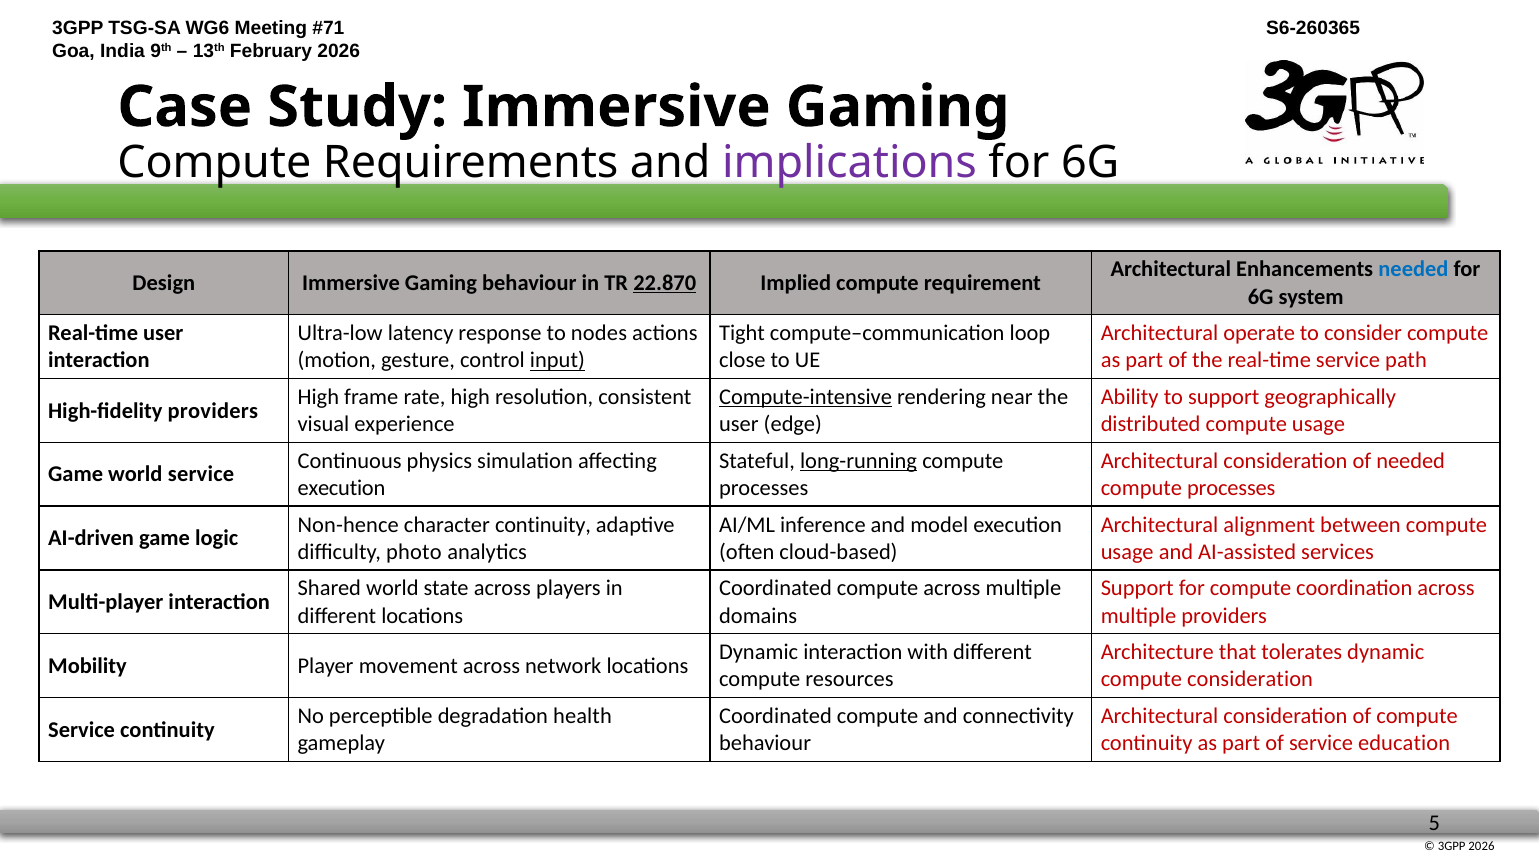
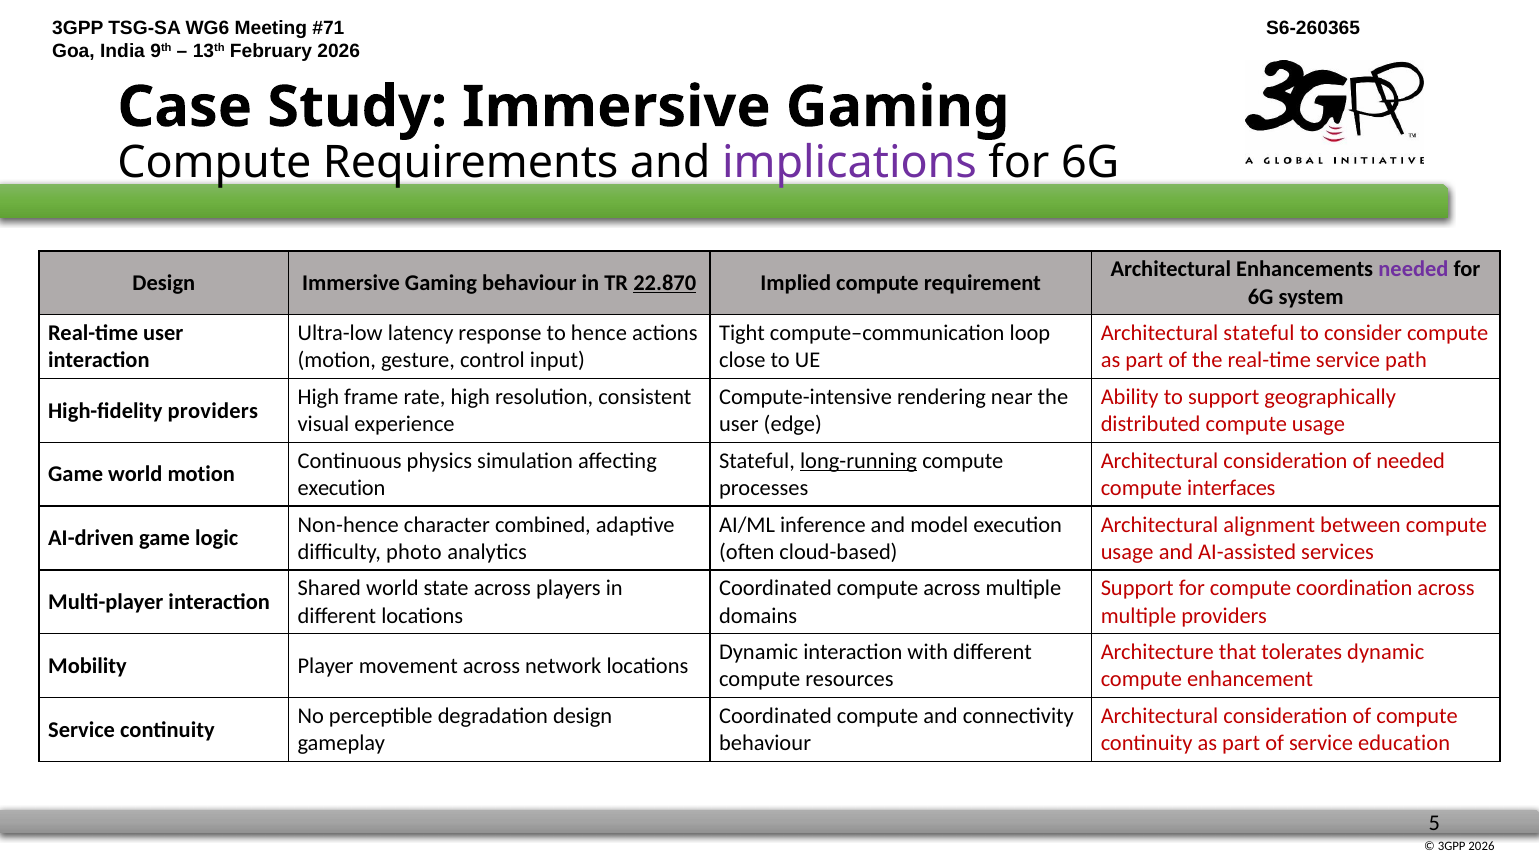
needed colour: blue -> purple (1413, 269)
nodes: nodes -> hence (599, 333)
Architectural operate: operate -> stateful (1259, 333)
input underline: present -> none (557, 360)
Compute-intensive underline: present -> none (806, 397)
world service: service -> motion (201, 474)
processes: processes -> interfaces (1231, 488)
character continuity: continuity -> combined (543, 524)
compute consideration: consideration -> enhancement (1250, 679)
degradation health: health -> design (583, 716)
